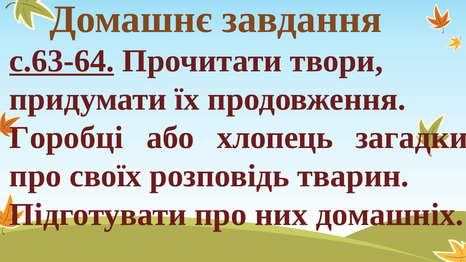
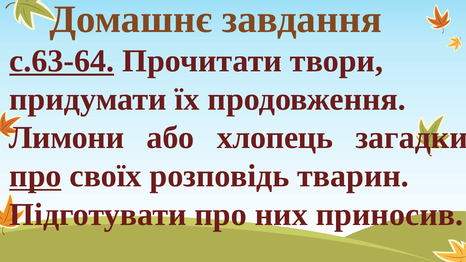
Горобці: Горобці -> Лимони (66, 138)
про underline: none -> present (35, 176)
домашніх: домашніх -> приносив (389, 215)
